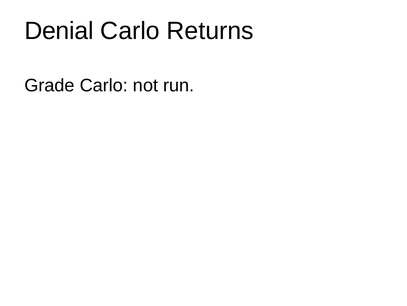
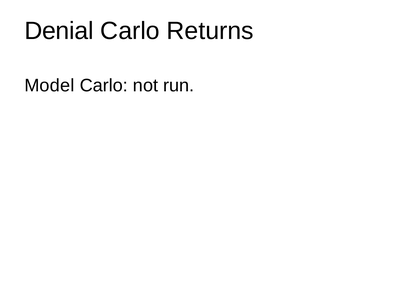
Grade: Grade -> Model (49, 85)
